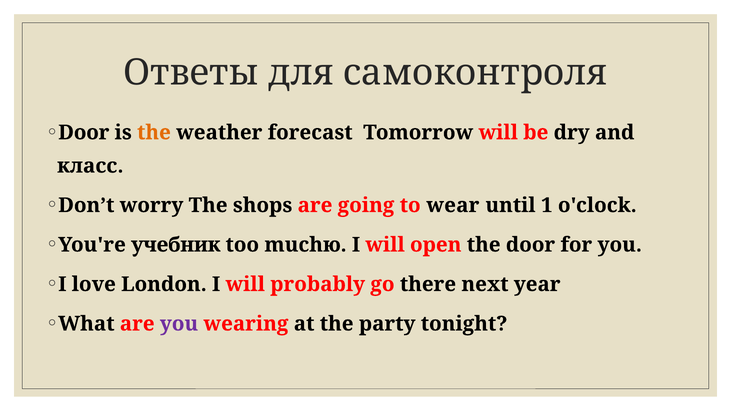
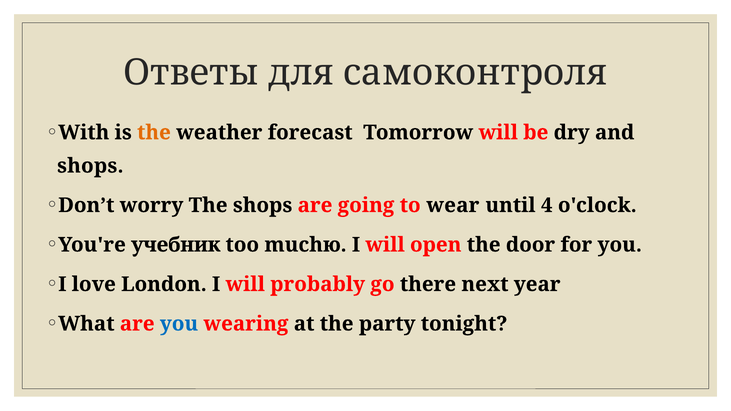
Door: Door -> With (84, 133)
класс: класс -> shops (90, 166)
1: 1 -> 4 (547, 205)
you colour: purple -> blue (179, 324)
